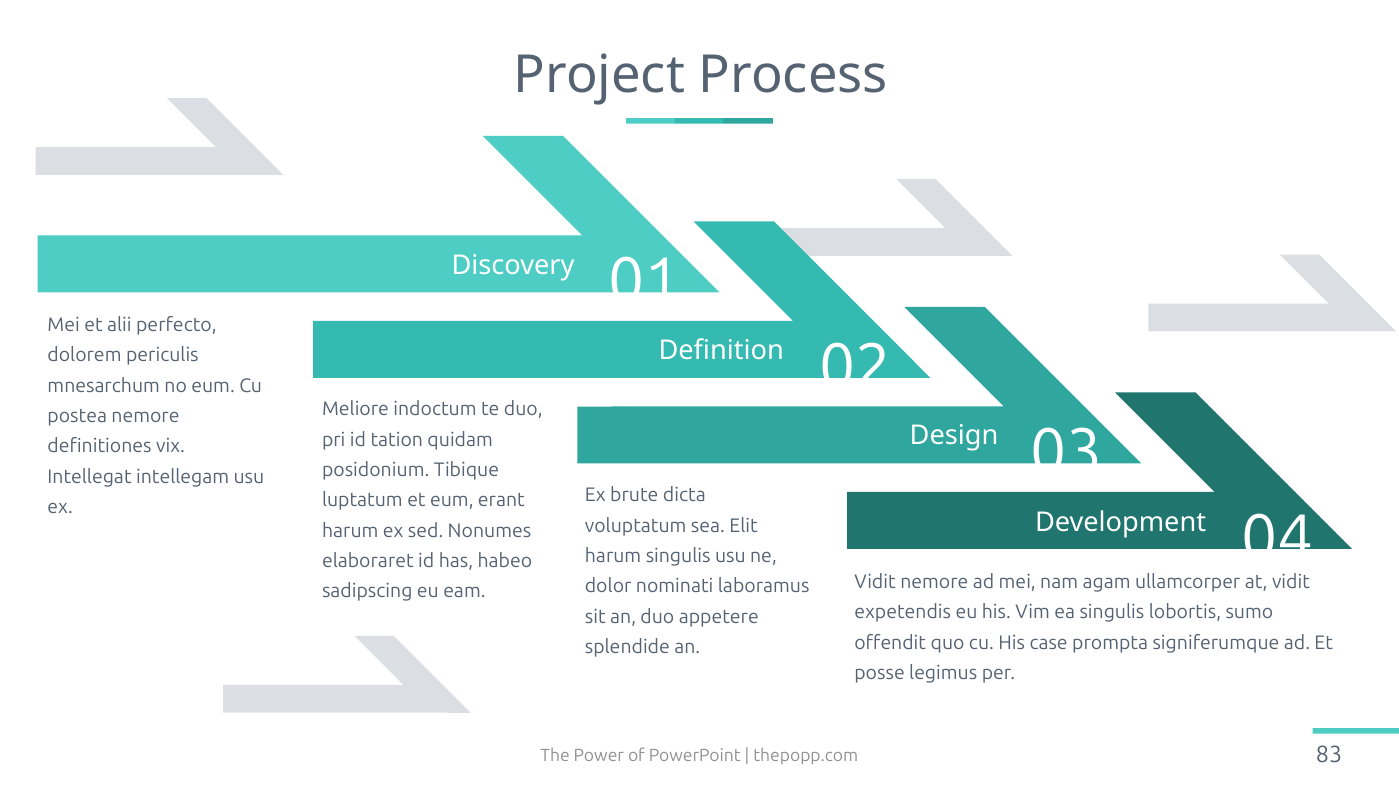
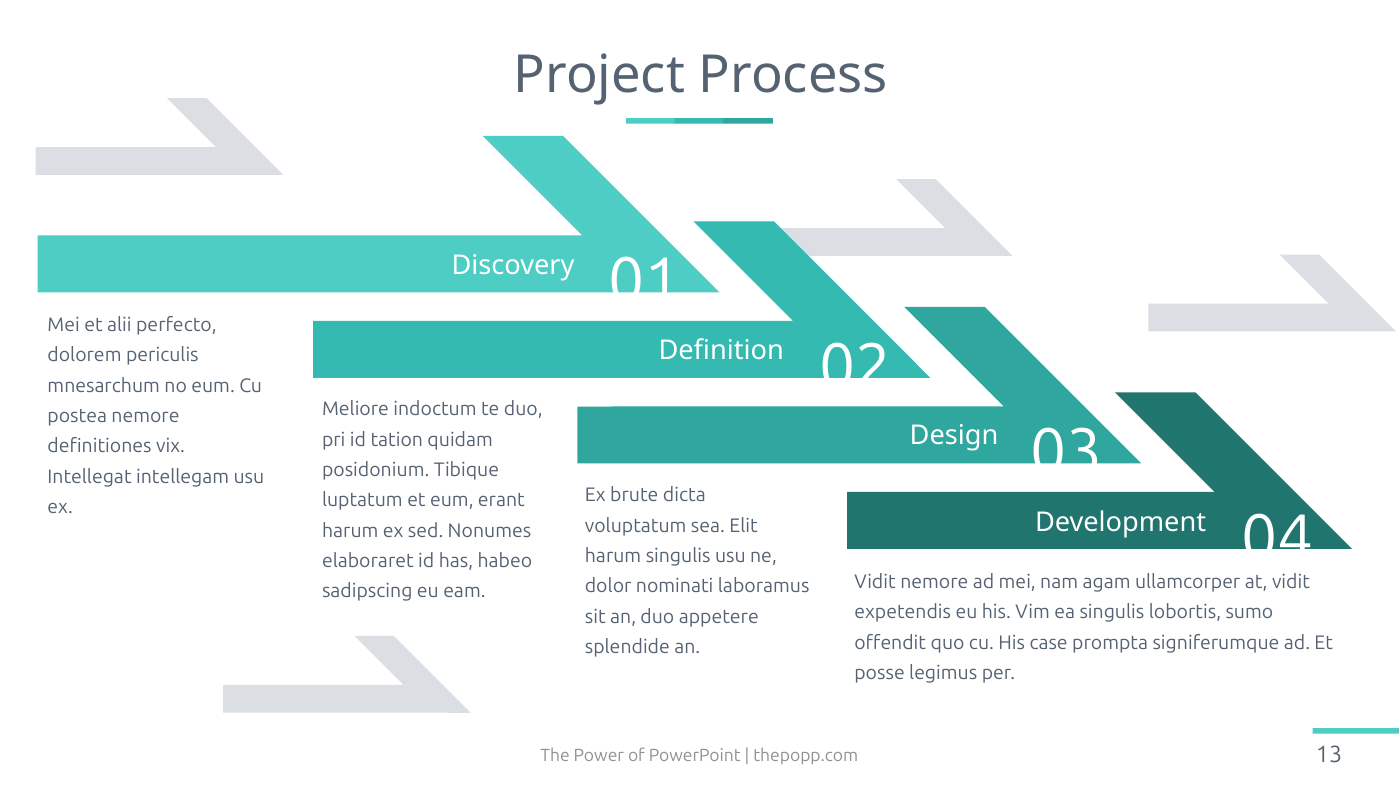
83: 83 -> 13 (1329, 755)
